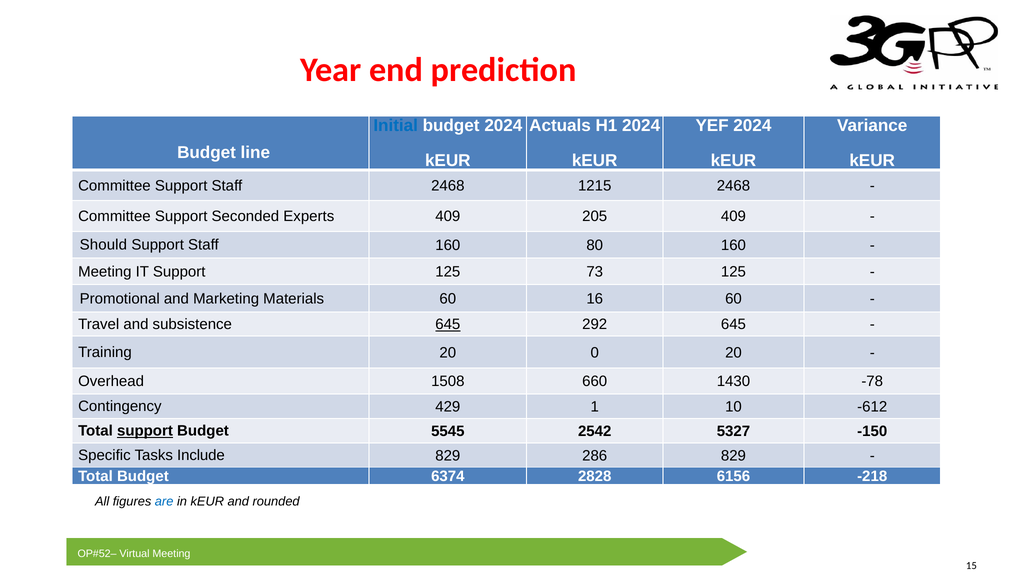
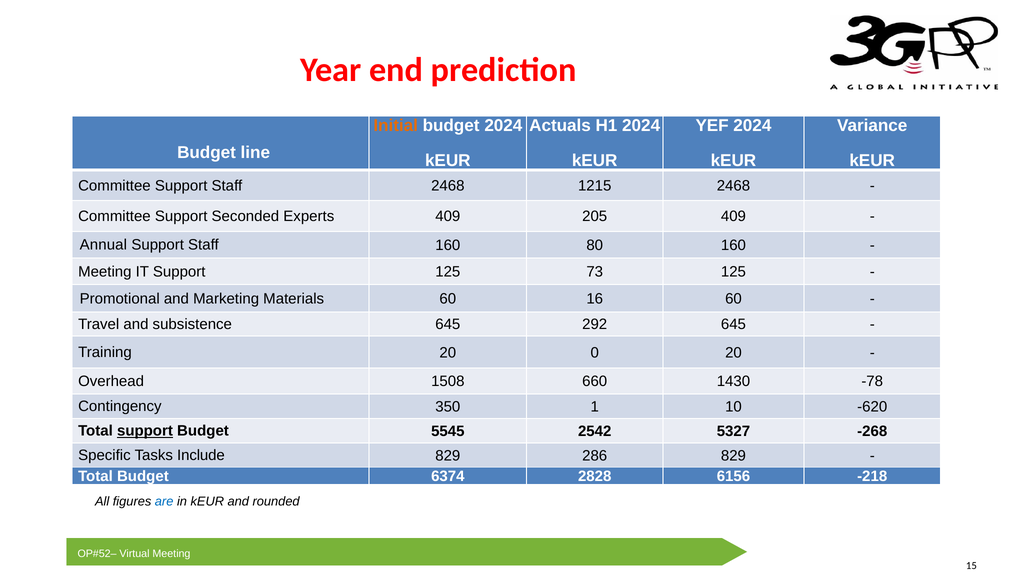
Initial colour: blue -> orange (396, 126)
Should: Should -> Annual (103, 245)
645 underline: present -> none (448, 324)
429: 429 -> 350 (448, 406)
-612: -612 -> -620 (872, 406)
-150: -150 -> -268 (872, 431)
